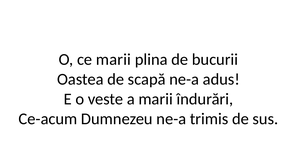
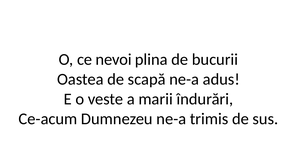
ce marii: marii -> nevoi (114, 59)
